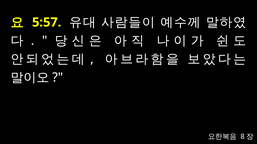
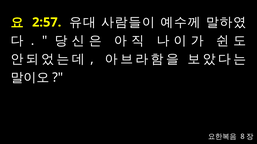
5:57: 5:57 -> 2:57 (47, 22)
